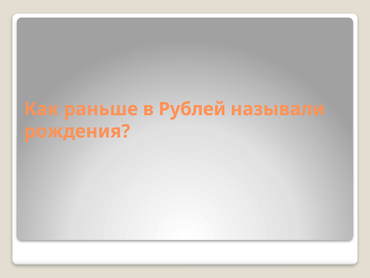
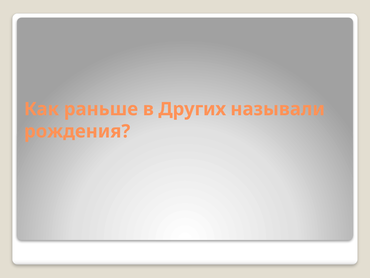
Рублей: Рублей -> Других (192, 109)
